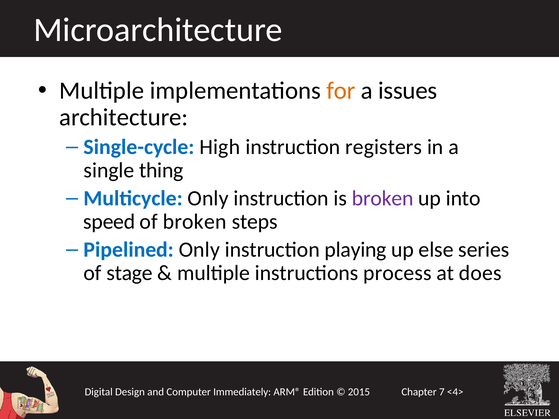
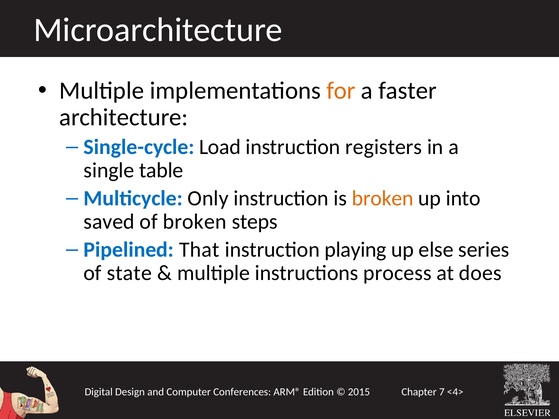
issues: issues -> faster (408, 91)
High: High -> Load (220, 147)
thing: thing -> table (161, 170)
broken colour: purple -> orange (383, 198)
speed: speed -> saved (109, 222)
Pipelined Only: Only -> That (199, 250)
stage: stage -> state (129, 273)
Immediately: Immediately -> Conferences (242, 392)
